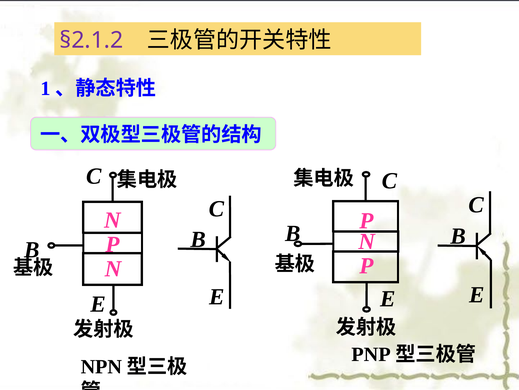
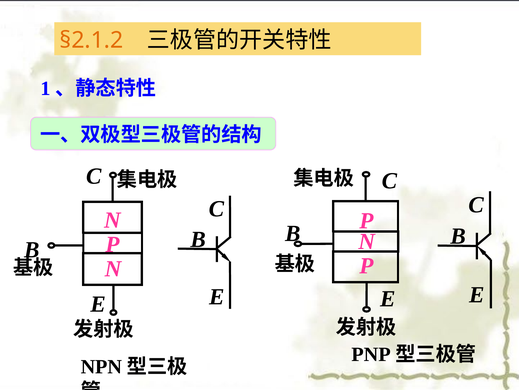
§2.1.2 colour: purple -> orange (91, 40)
